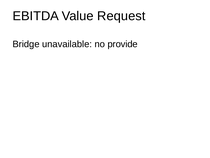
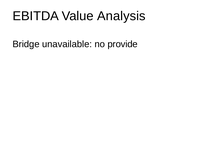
Request: Request -> Analysis (121, 16)
